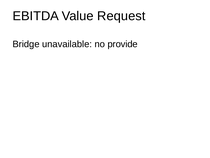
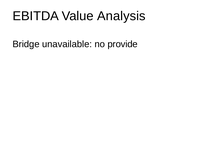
Request: Request -> Analysis (121, 16)
